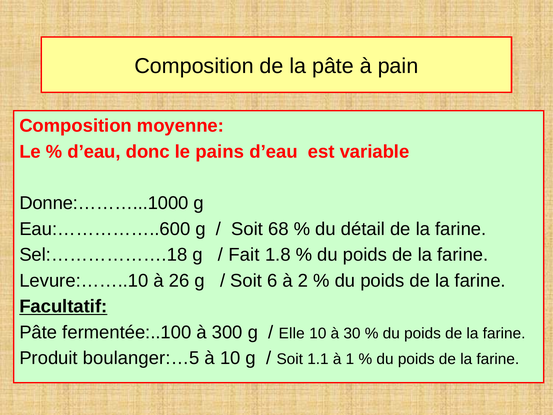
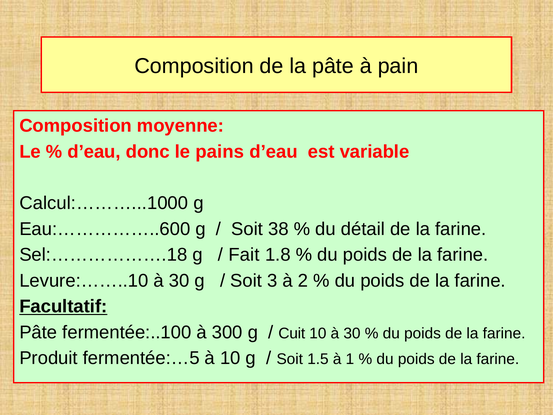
Donne:………...1000: Donne:………...1000 -> Calcul:………...1000 (104, 203)
68: 68 -> 38 (278, 229)
Levure:……..10 à 26: 26 -> 30 (179, 281)
6: 6 -> 3 (272, 281)
Elle: Elle -> Cuit (292, 333)
boulanger:…5: boulanger:…5 -> fermentée:…5 (141, 358)
1.1: 1.1 -> 1.5 (318, 359)
